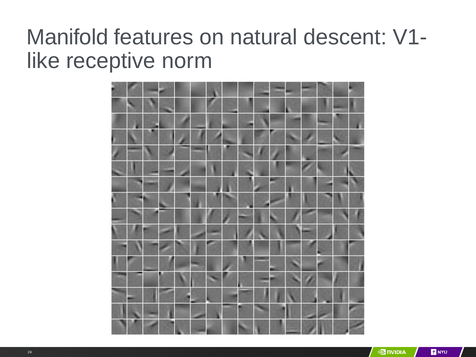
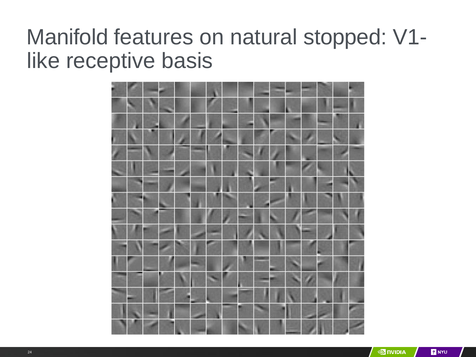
descent: descent -> stopped (345, 37)
norm: norm -> basis (187, 61)
